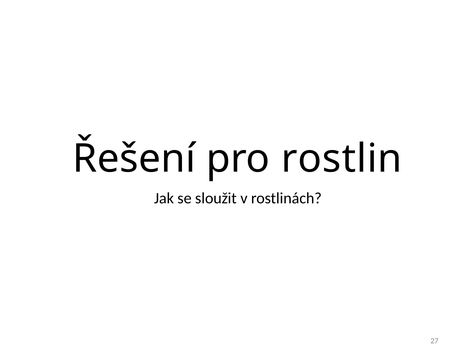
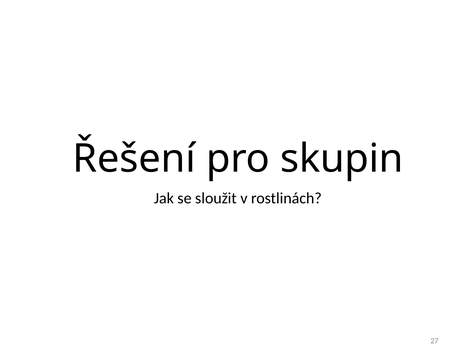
rostlin: rostlin -> skupin (342, 159)
